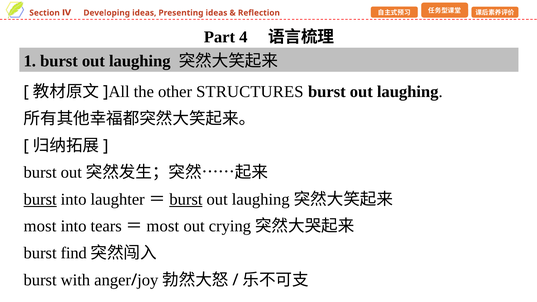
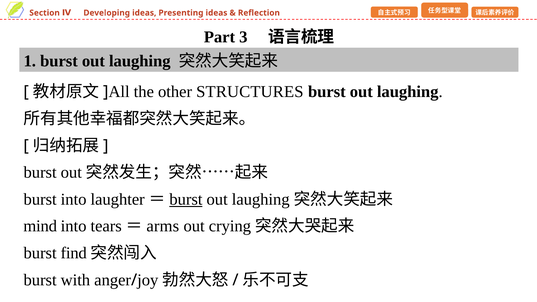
4: 4 -> 3 (243, 37)
burst underline: present -> none (40, 199)
most: most -> mind (40, 226)
most: most -> arms (163, 226)
